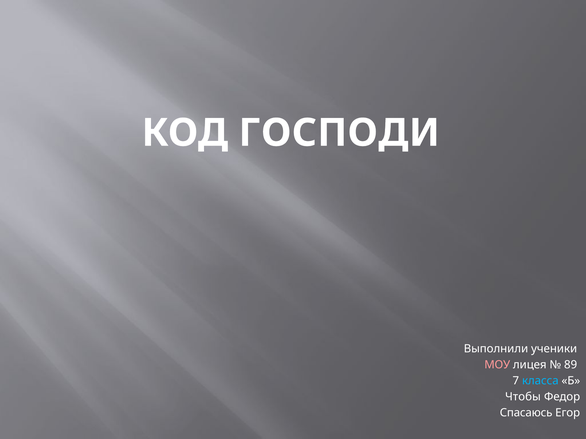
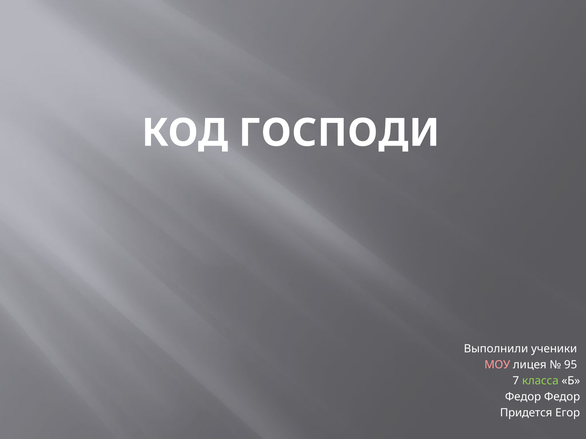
89: 89 -> 95 (571, 365)
класса colour: light blue -> light green (540, 381)
Чтобы: Чтобы -> Федор (523, 397)
Спасаюсь: Спасаюсь -> Придется (526, 413)
